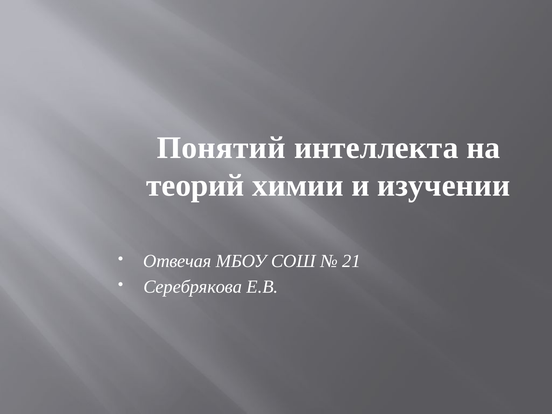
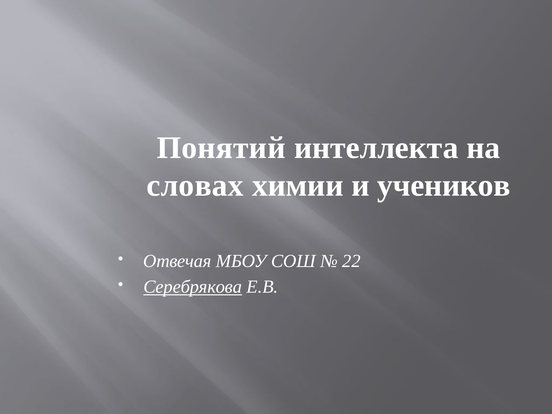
теорий: теорий -> словах (195, 186)
изучении: изучении -> учеников (444, 186)
21: 21 -> 22 (352, 261)
Серебрякова underline: none -> present (193, 287)
